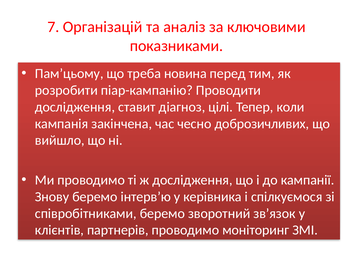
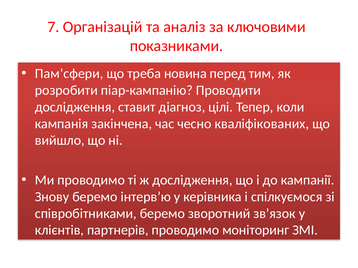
Пам’цьому: Пам’цьому -> Пам’сфери (69, 74)
доброзичливих: доброзичливих -> кваліфікованих (262, 124)
